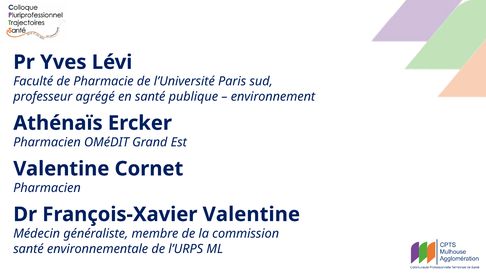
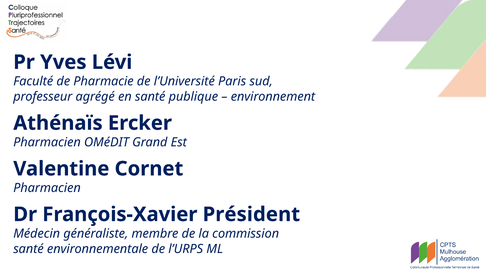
François-Xavier Valentine: Valentine -> Président (251, 214)
